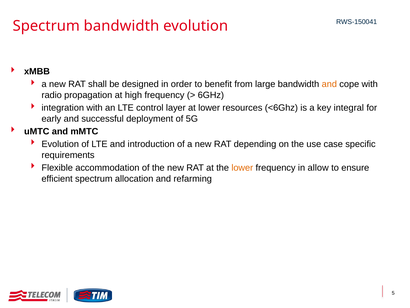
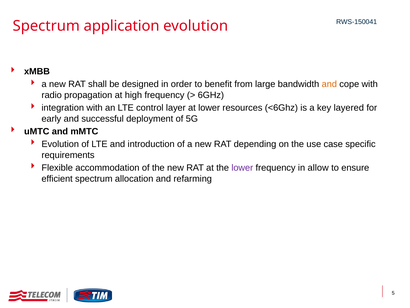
Spectrum bandwidth: bandwidth -> application (122, 26)
integral: integral -> layered (349, 108)
lower colour: orange -> purple (242, 167)
